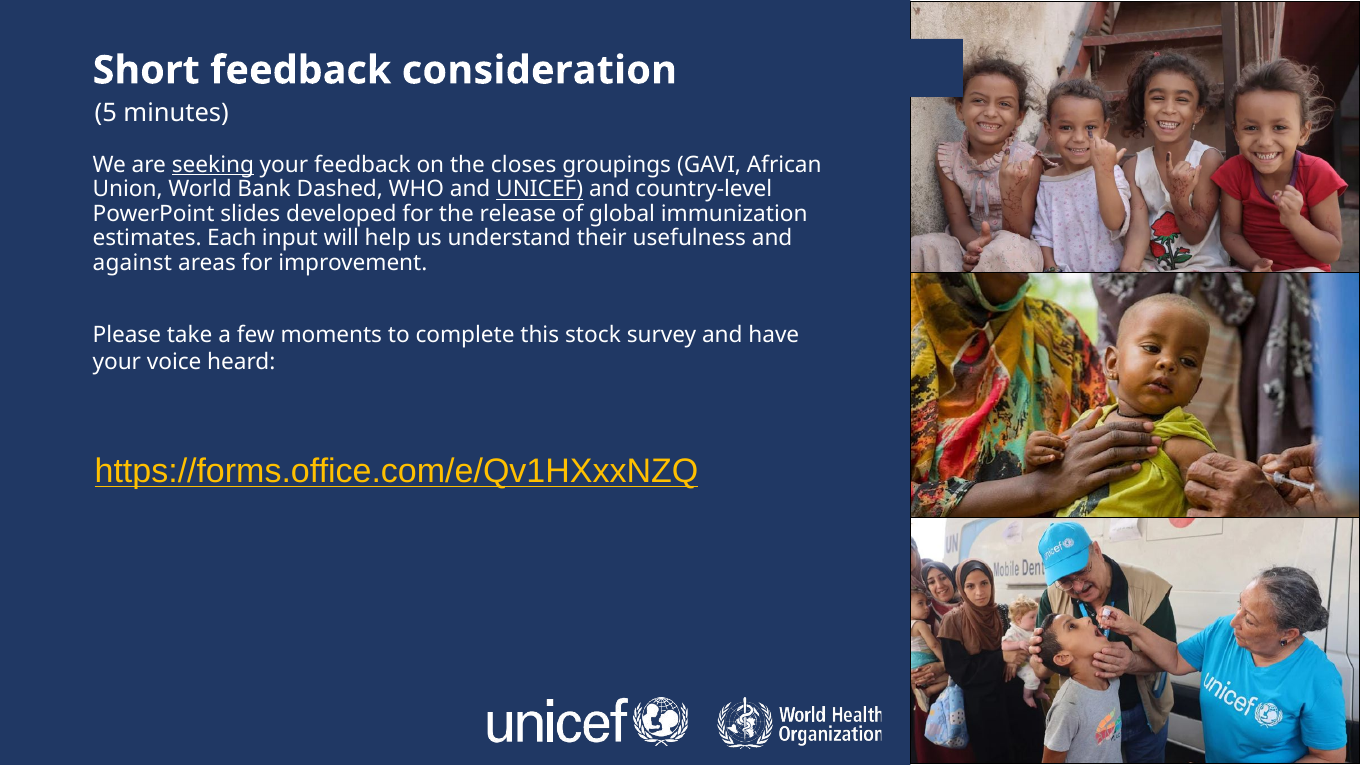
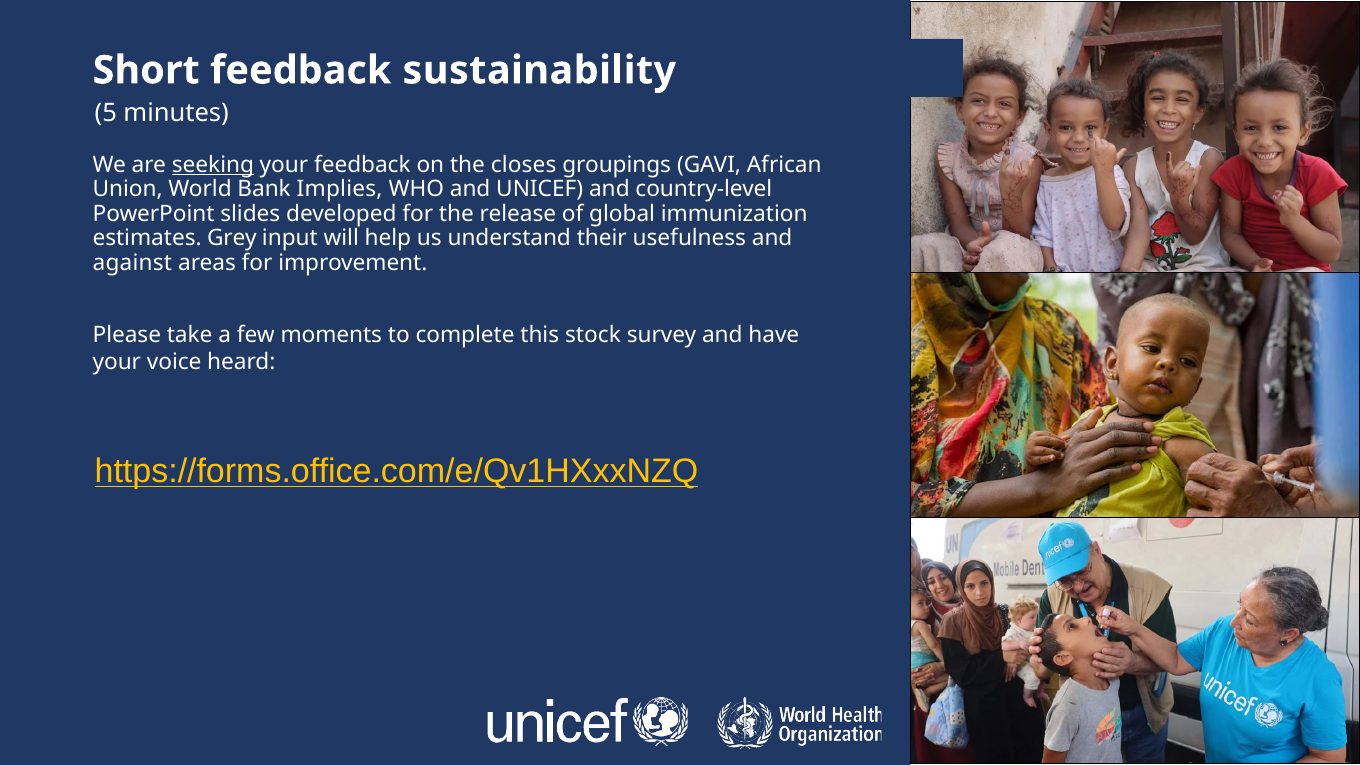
consideration: consideration -> sustainability (539, 70)
Dashed: Dashed -> Implies (340, 189)
UNICEF underline: present -> none (540, 189)
Each: Each -> Grey (232, 238)
